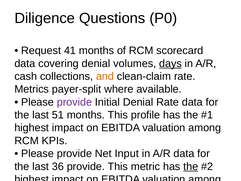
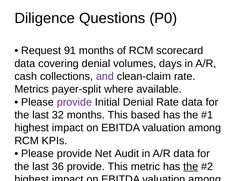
41: 41 -> 91 (70, 51)
days underline: present -> none (170, 63)
and colour: orange -> purple (105, 76)
51: 51 -> 32 (58, 115)
profile: profile -> based (145, 115)
Input: Input -> Audit (127, 153)
